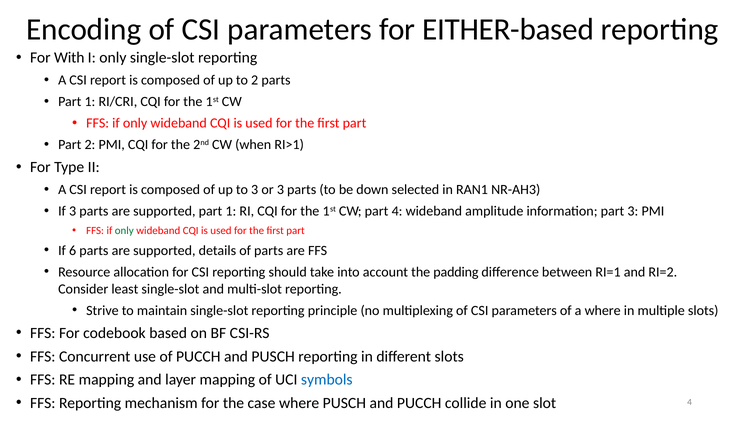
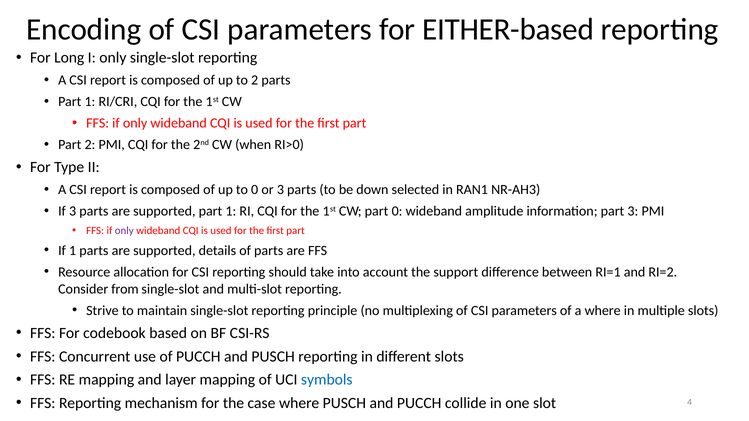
With: With -> Long (69, 58)
RI>1: RI>1 -> RI>0 (289, 145)
to 3: 3 -> 0 (255, 190)
part 4: 4 -> 0 (397, 211)
only colour: green -> purple (124, 231)
If 6: 6 -> 1 (73, 251)
padding: padding -> support (456, 272)
least: least -> from (125, 289)
